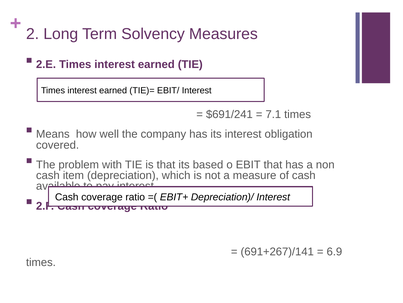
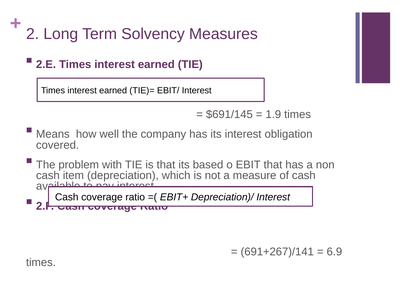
$691/241: $691/241 -> $691/145 (229, 114)
7.1: 7.1 -> 1.9 (273, 114)
